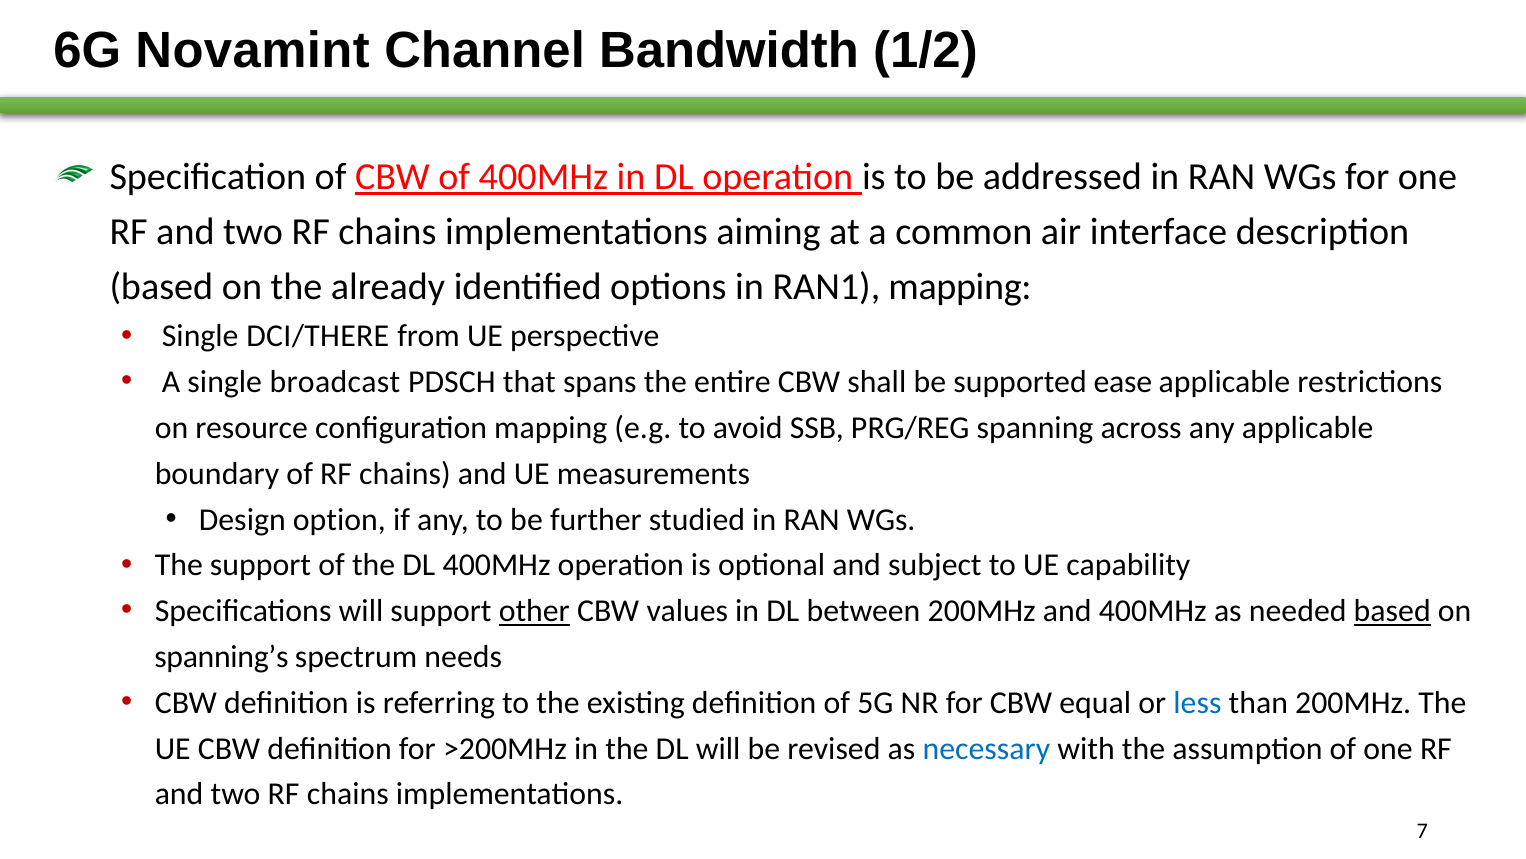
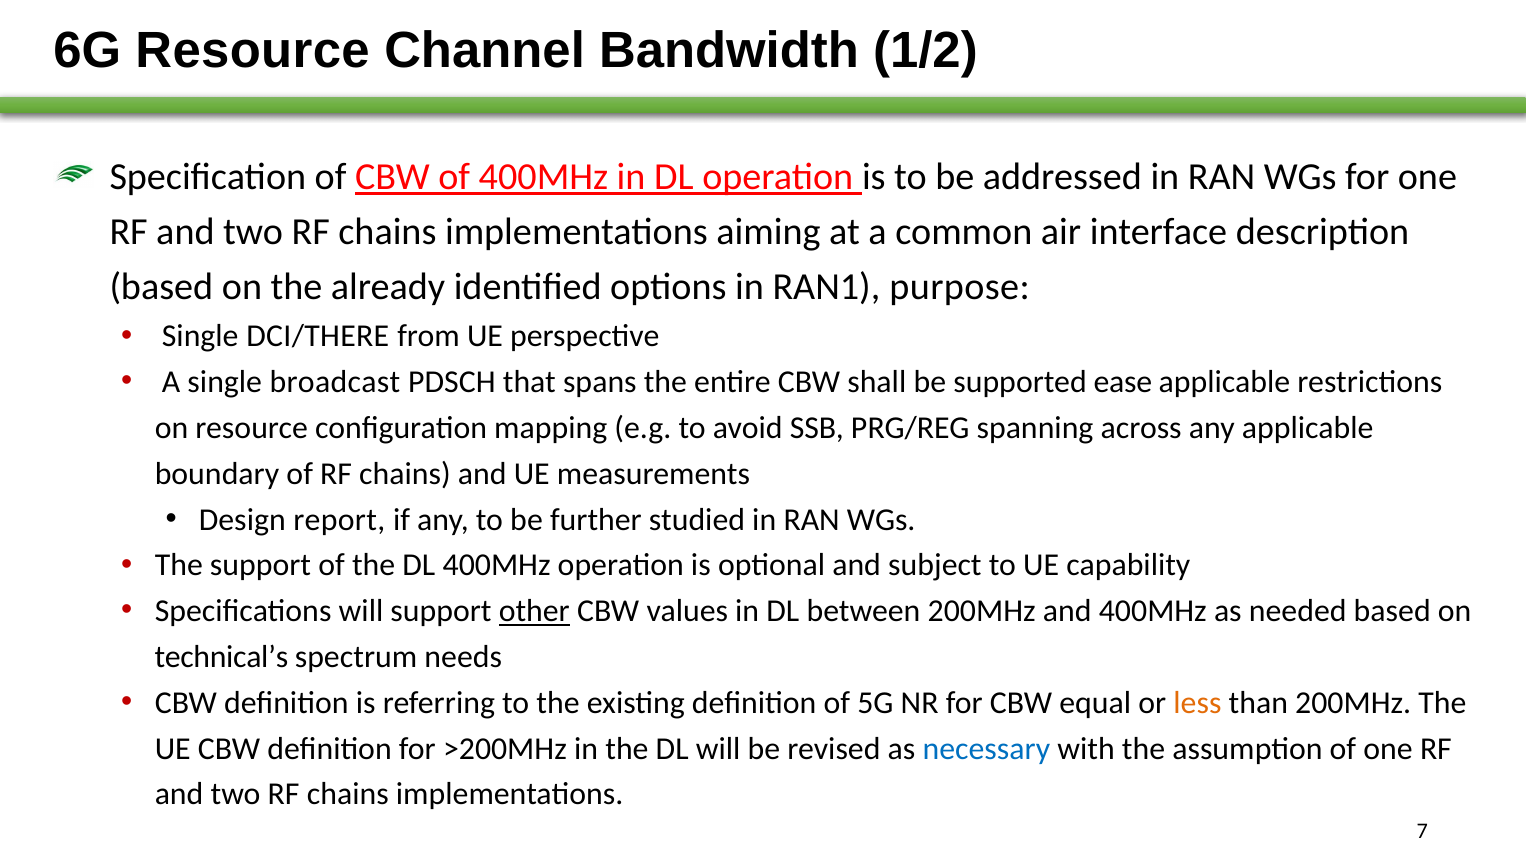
6G Novamint: Novamint -> Resource (253, 50)
RAN1 mapping: mapping -> purpose (960, 287)
option: option -> report (339, 519)
based underline: present -> none (1392, 611)
spanning’s: spanning’s -> technical’s (221, 657)
less colour: blue -> orange (1197, 702)
